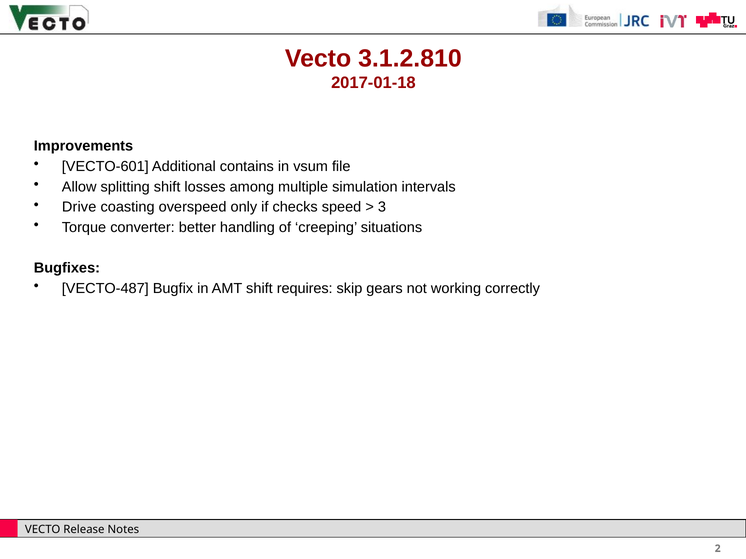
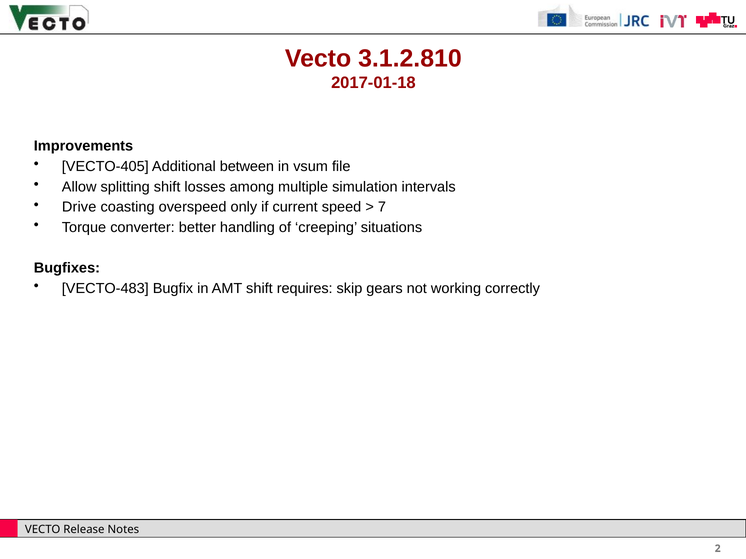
VECTO-601: VECTO-601 -> VECTO-405 (105, 167)
contains: contains -> between (247, 167)
checks: checks -> current (295, 207)
3: 3 -> 7 (382, 207)
VECTO-487: VECTO-487 -> VECTO-483 (105, 289)
